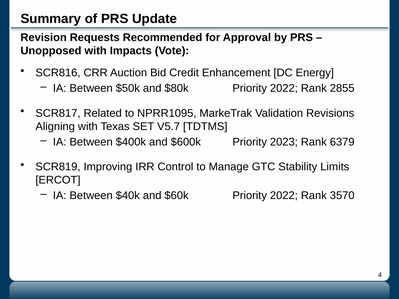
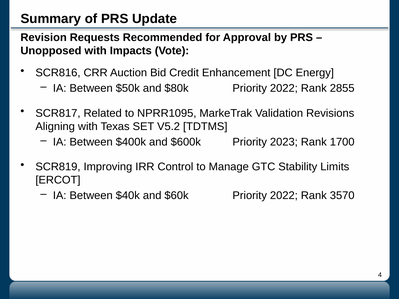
V5.7: V5.7 -> V5.2 (169, 127)
6379: 6379 -> 1700 (342, 142)
